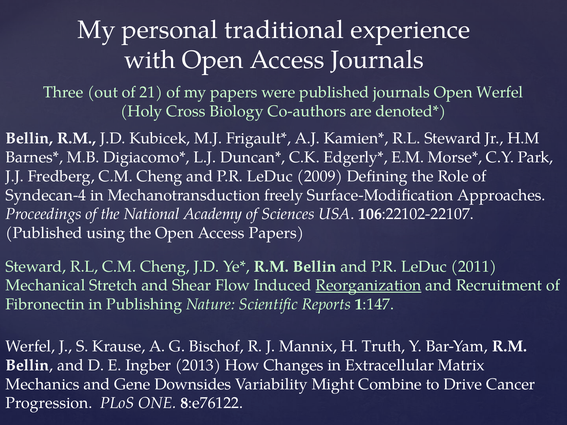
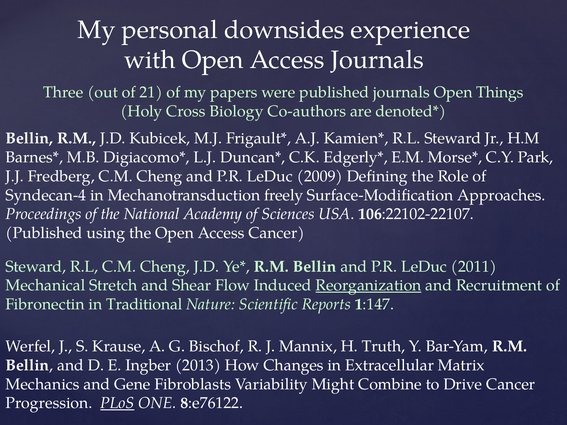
traditional: traditional -> downsides (284, 30)
Open Werfel: Werfel -> Things (500, 92)
Access Papers: Papers -> Cancer (276, 233)
Publishing: Publishing -> Traditional (144, 305)
Downsides: Downsides -> Fibroblasts (193, 384)
PLoS underline: none -> present (117, 403)
